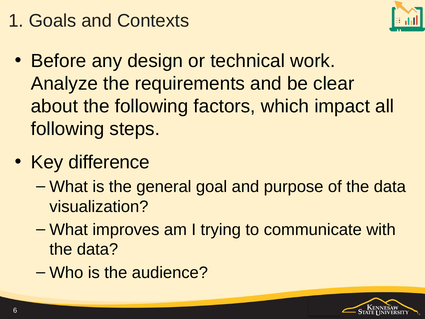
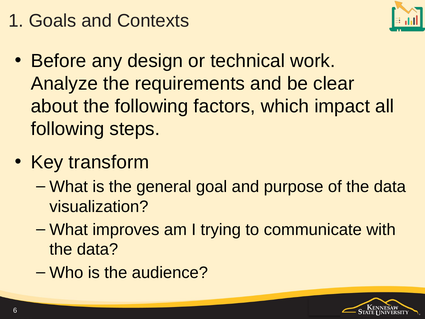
difference: difference -> transform (109, 162)
